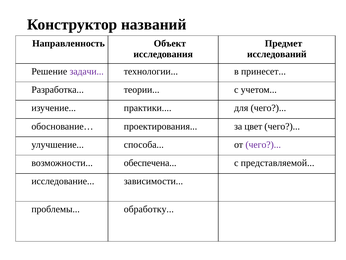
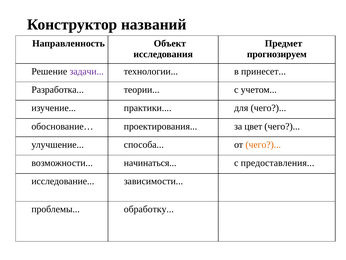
исследований: исследований -> прогнозируем (277, 54)
чего colour: purple -> orange (263, 144)
обеспечена: обеспечена -> начинаться (150, 163)
представляемой: представляемой -> предоставления (278, 163)
